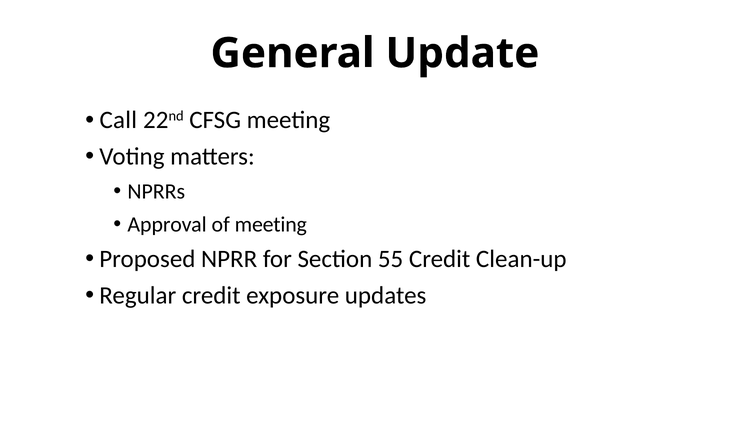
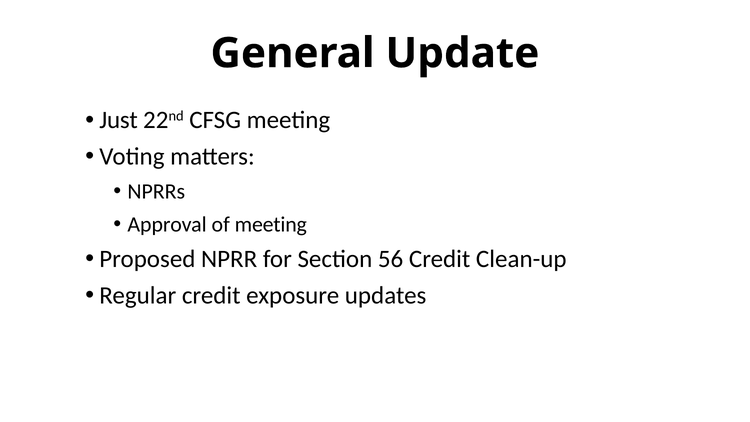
Call: Call -> Just (119, 120)
55: 55 -> 56 (391, 259)
